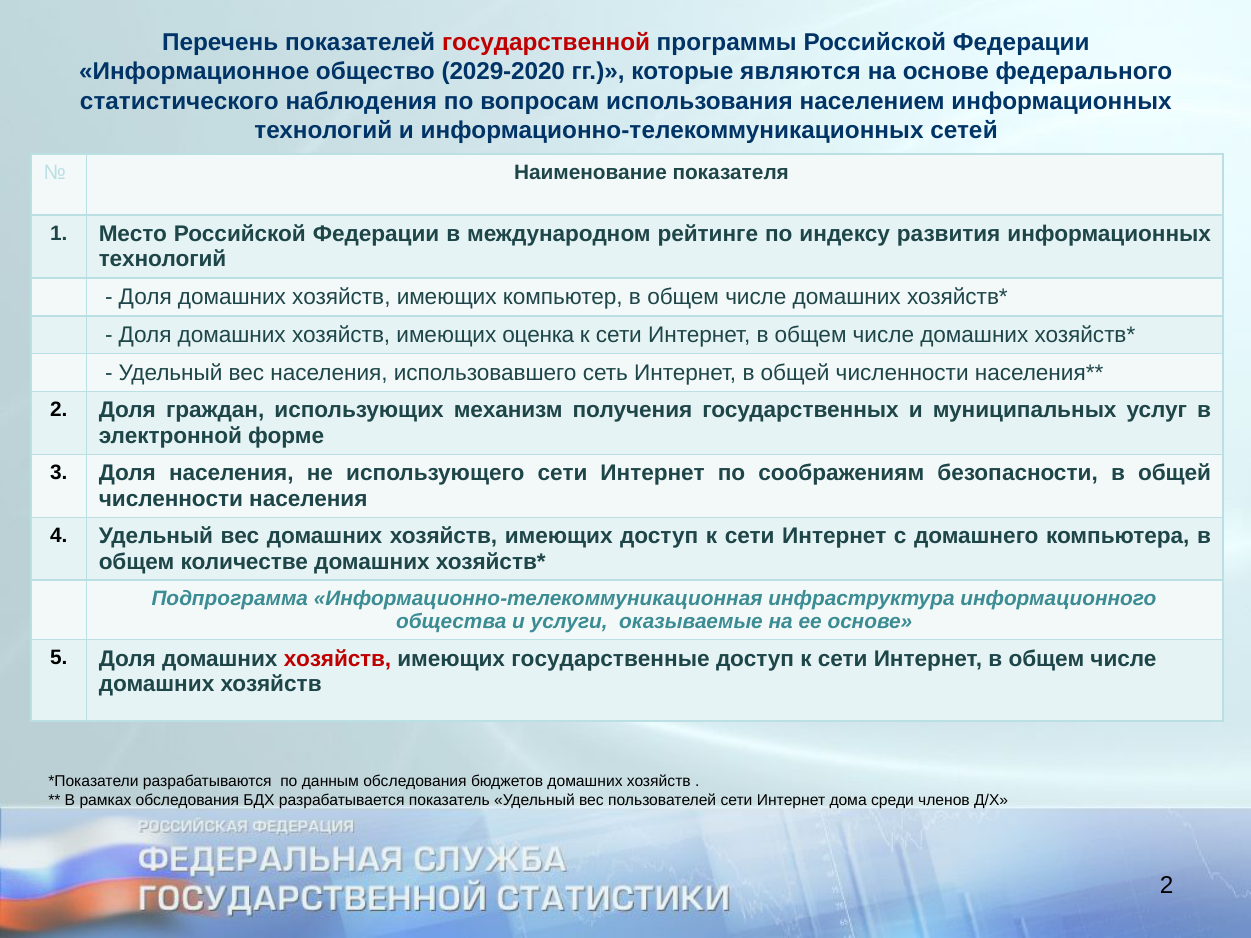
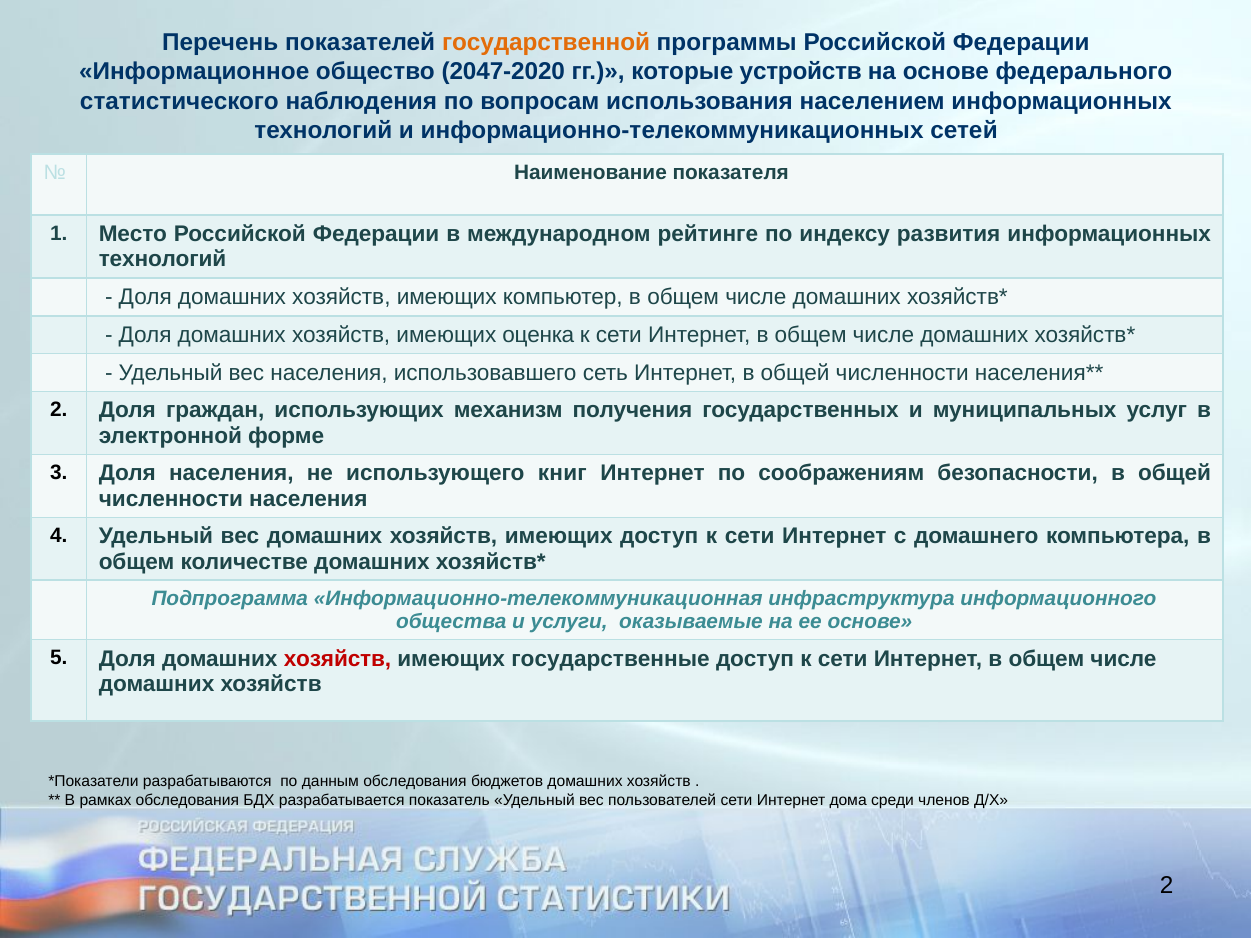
государственной colour: red -> orange (546, 43)
2029-2020: 2029-2020 -> 2047-2020 (503, 72)
являются: являются -> устройств (801, 72)
использующего сети: сети -> книг (562, 474)
